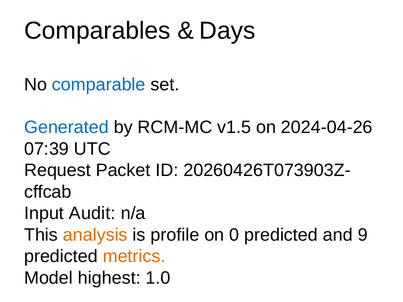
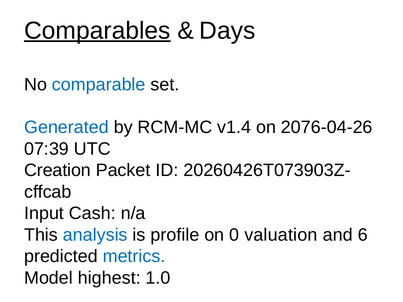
Comparables underline: none -> present (97, 31)
v1.5: v1.5 -> v1.4 (234, 128)
2024-04-26: 2024-04-26 -> 2076-04-26 (327, 128)
Request: Request -> Creation (58, 171)
Audit: Audit -> Cash (92, 214)
analysis colour: orange -> blue (95, 235)
0 predicted: predicted -> valuation (281, 235)
9: 9 -> 6 (363, 235)
metrics colour: orange -> blue (134, 256)
